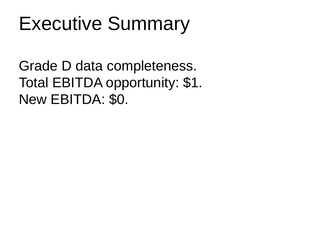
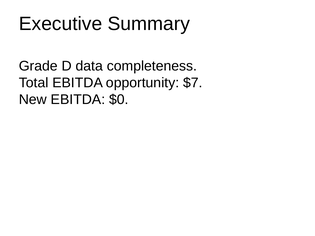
$1: $1 -> $7 (193, 83)
